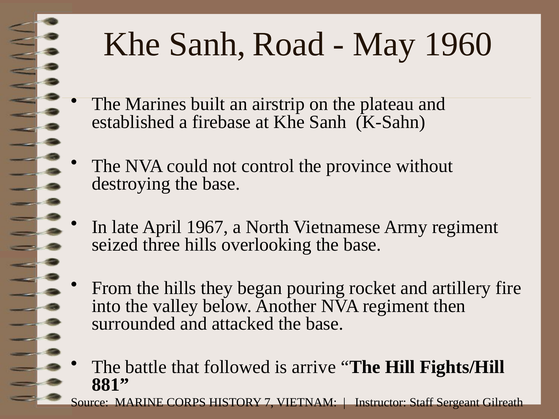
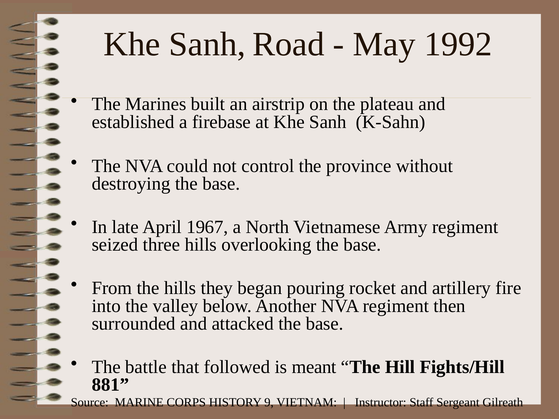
1960: 1960 -> 1992 (458, 44)
arrive: arrive -> meant (314, 367)
7: 7 -> 9 (269, 403)
